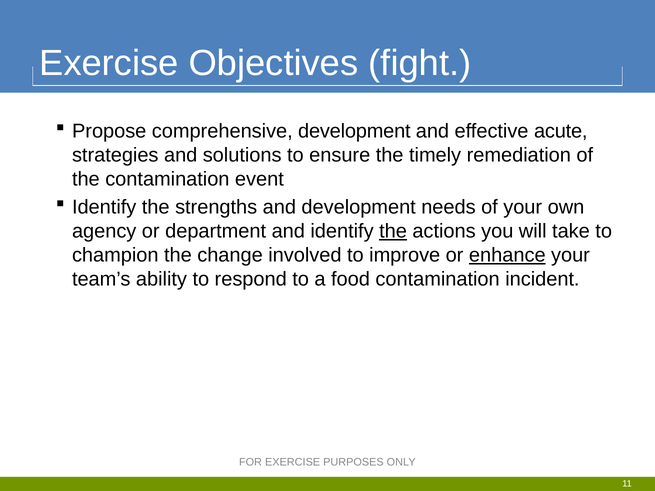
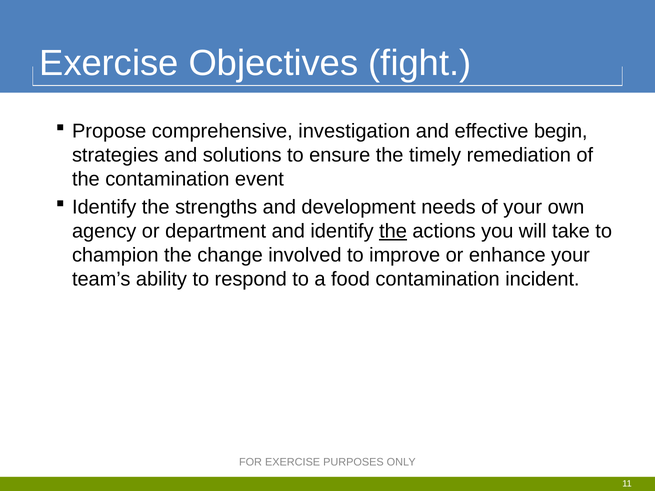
comprehensive development: development -> investigation (354, 131)
acute: acute -> begin (561, 131)
enhance underline: present -> none (507, 255)
